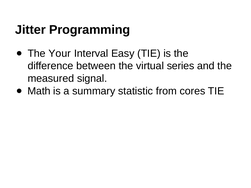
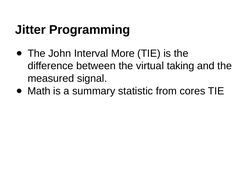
Your: Your -> John (60, 53)
Easy: Easy -> More (123, 53)
series: series -> taking (181, 66)
